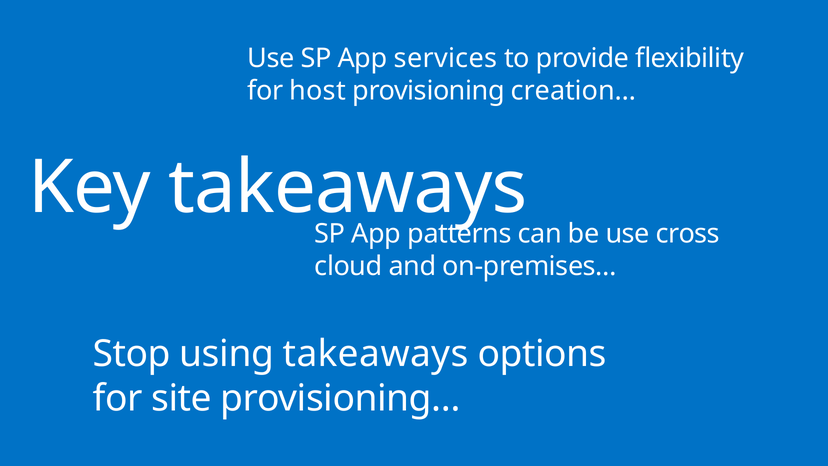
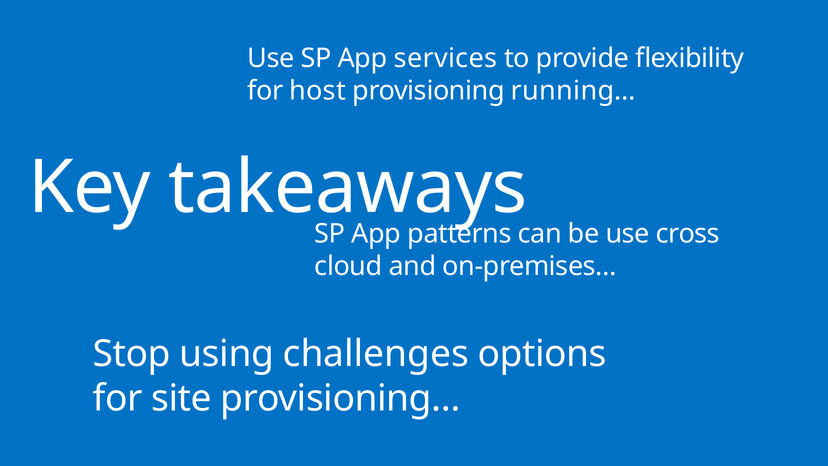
creation…: creation… -> running… (573, 91)
using takeaways: takeaways -> challenges (376, 354)
